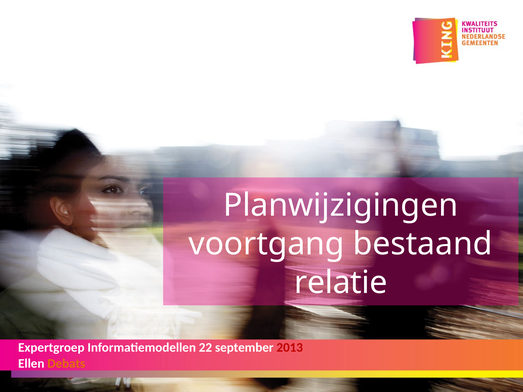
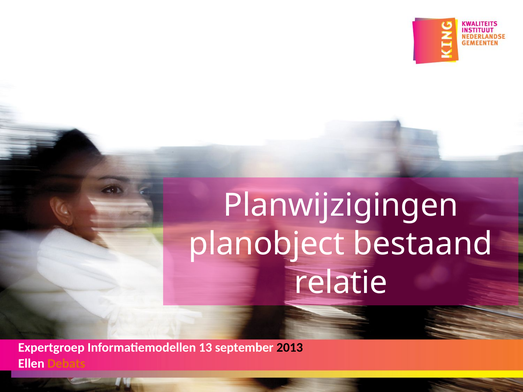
voortgang: voortgang -> planobject (267, 244)
22: 22 -> 13 (205, 348)
2013 colour: red -> black (290, 348)
